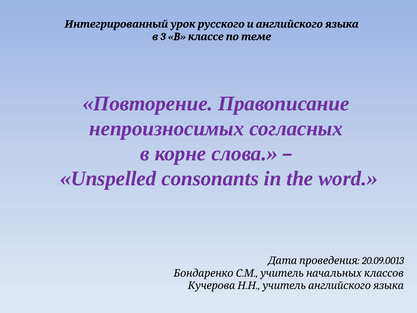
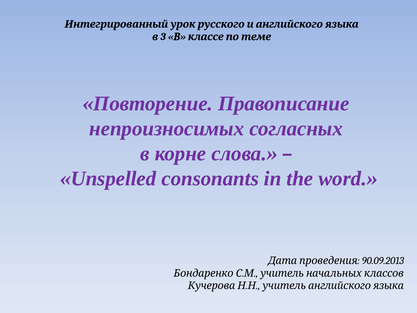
20.09.0013: 20.09.0013 -> 90.09.2013 (383, 261)
